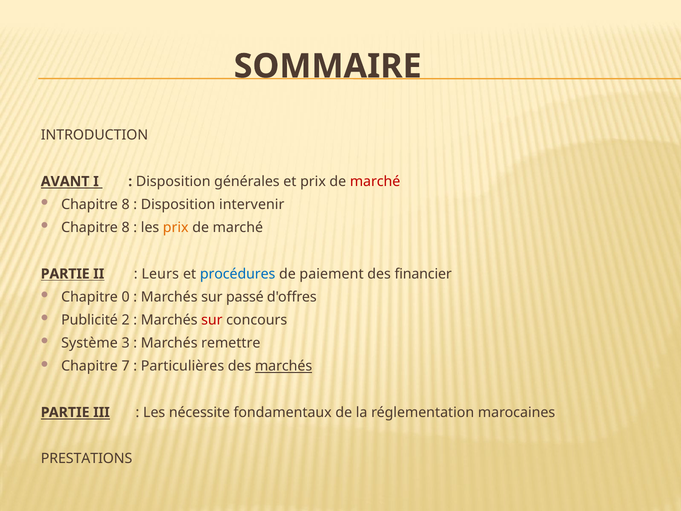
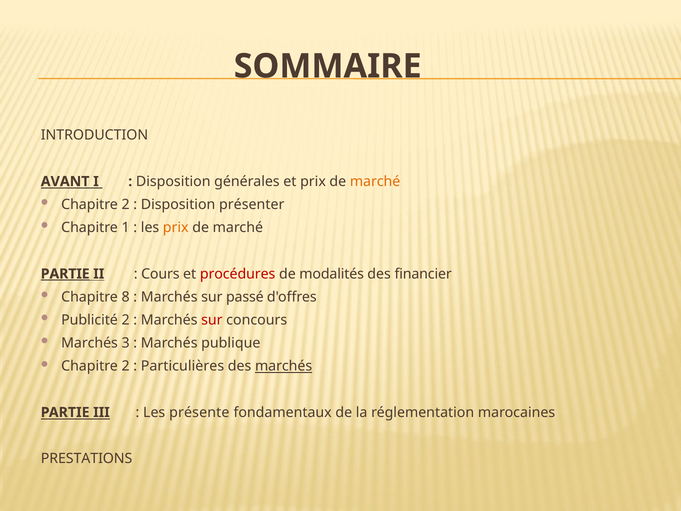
marché colour: red -> orange (375, 181)
8: 8 -> 2 (126, 204)
intervenir: intervenir -> présenter (252, 204)
8: 8 -> 1 (126, 228)
PARTIE underline: none -> present (65, 274)
Leurs: Leurs -> Cours (160, 274)
procédures colour: blue -> red (238, 274)
paiement: paiement -> modalités (332, 274)
0: 0 -> 8 (126, 297)
Système: Système -> Marchés (90, 343)
remettre: remettre -> publique (231, 343)
7: 7 -> 2 (126, 366)
nécessite: nécessite -> présente (199, 412)
